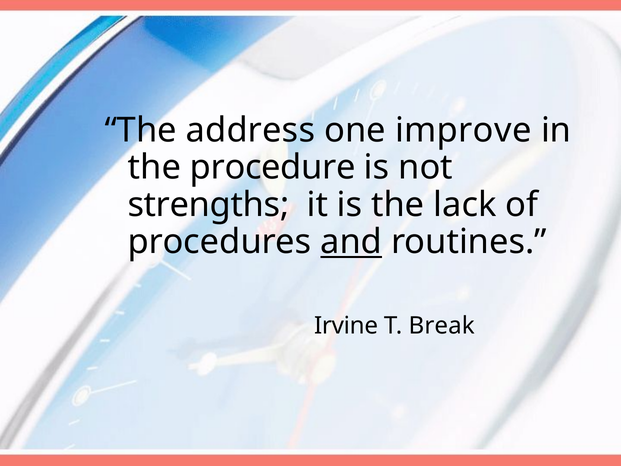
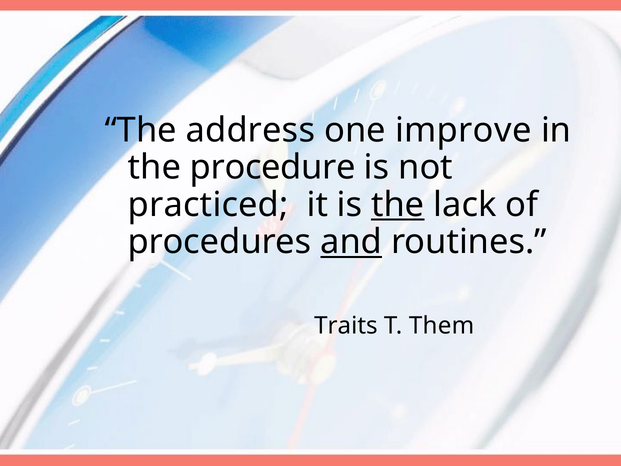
strengths: strengths -> practiced (208, 205)
the underline: none -> present (398, 205)
Irvine: Irvine -> Traits (346, 326)
Break: Break -> Them (442, 326)
